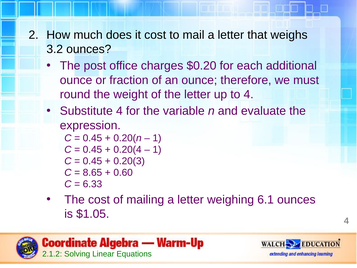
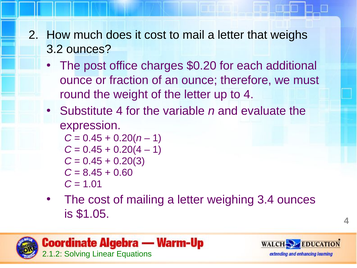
8.65: 8.65 -> 8.45 (92, 172)
6.33: 6.33 -> 1.01 (92, 184)
6.1: 6.1 -> 3.4 (266, 199)
